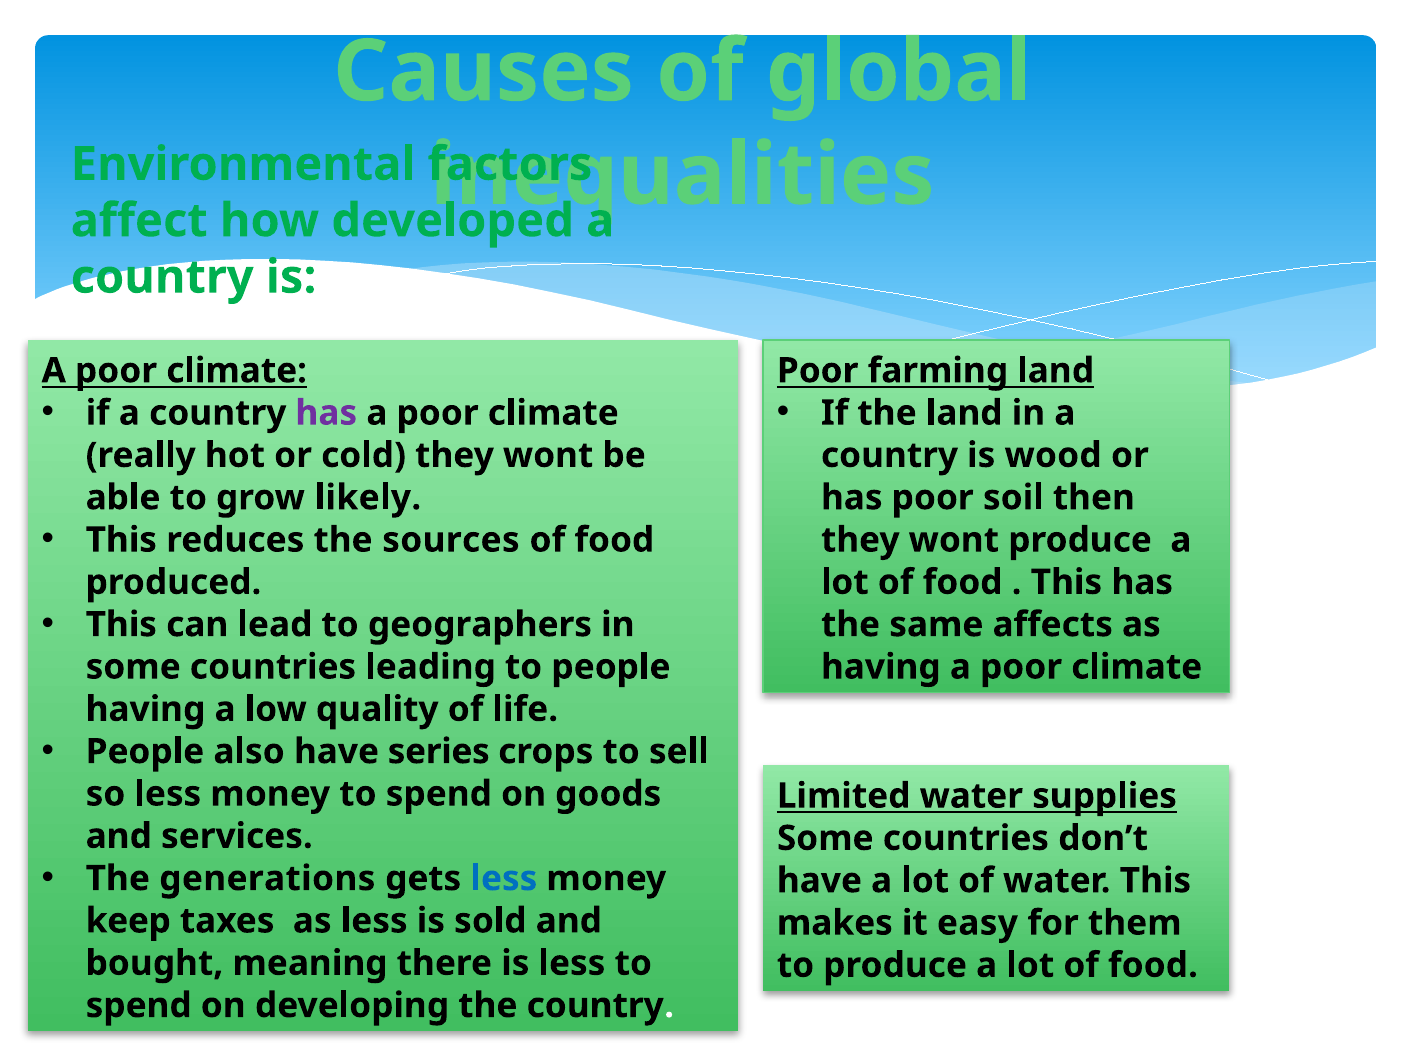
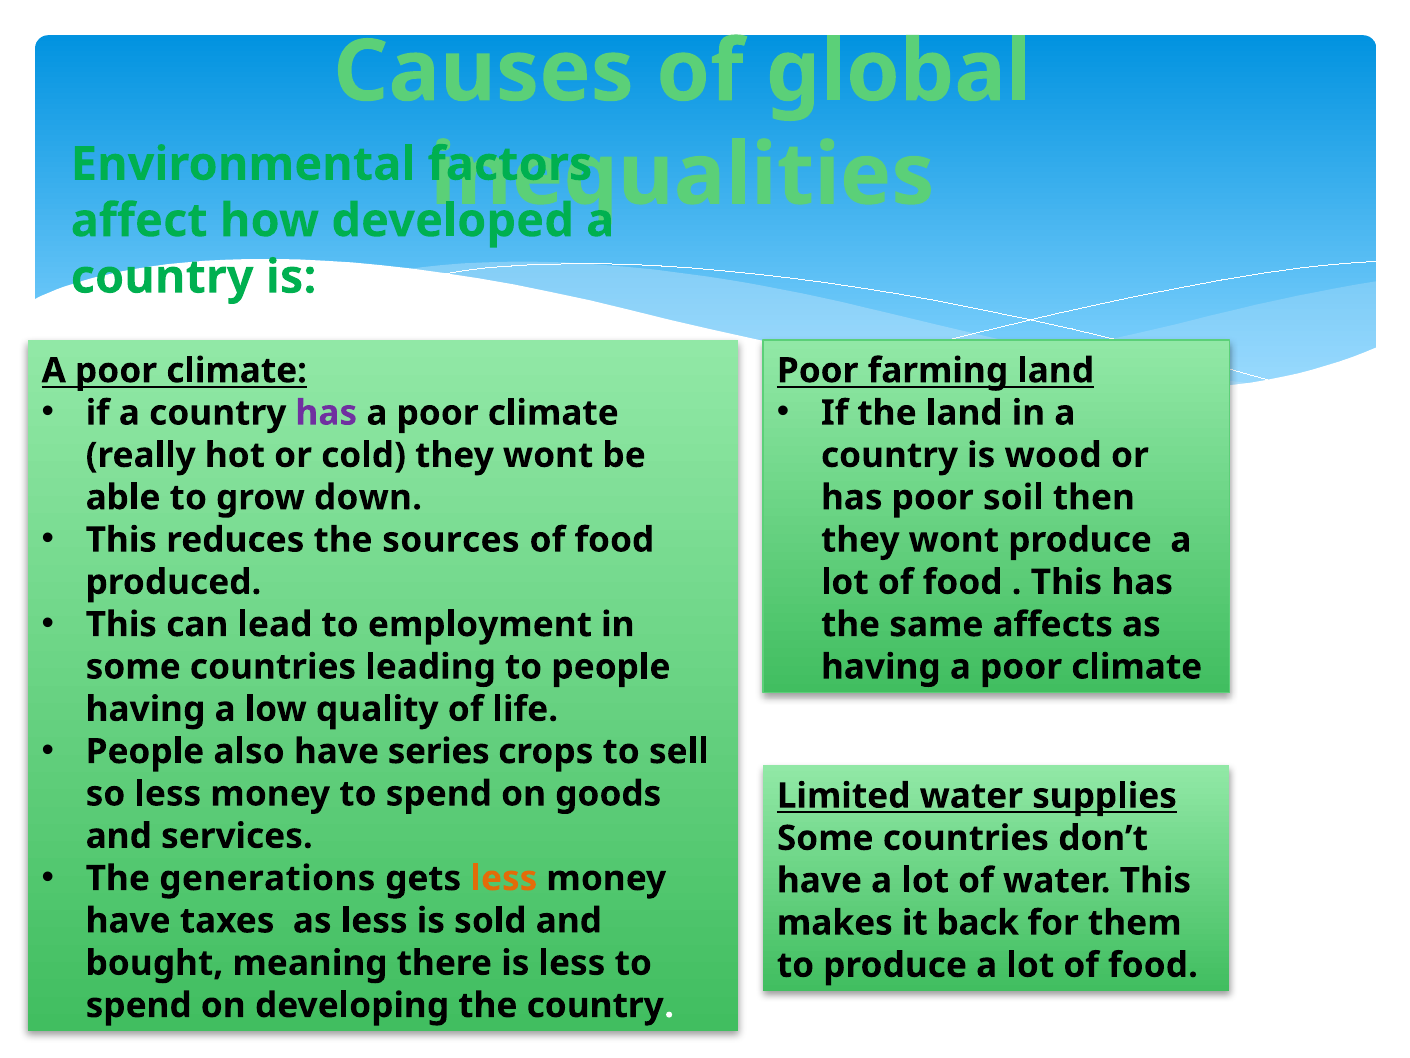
likely: likely -> down (368, 497)
geographers: geographers -> employment (480, 624)
less colour: blue -> orange (504, 878)
keep: keep -> have (128, 920)
easy: easy -> back (978, 923)
